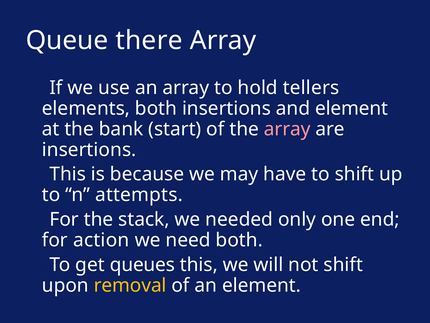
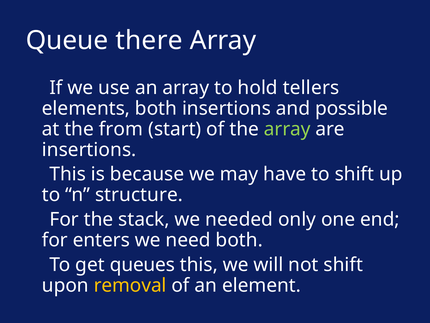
and element: element -> possible (352, 108)
bank: bank -> from (121, 129)
array colour: pink -> light green (287, 129)
attempts: attempts -> structure (139, 195)
action: action -> enters (101, 240)
